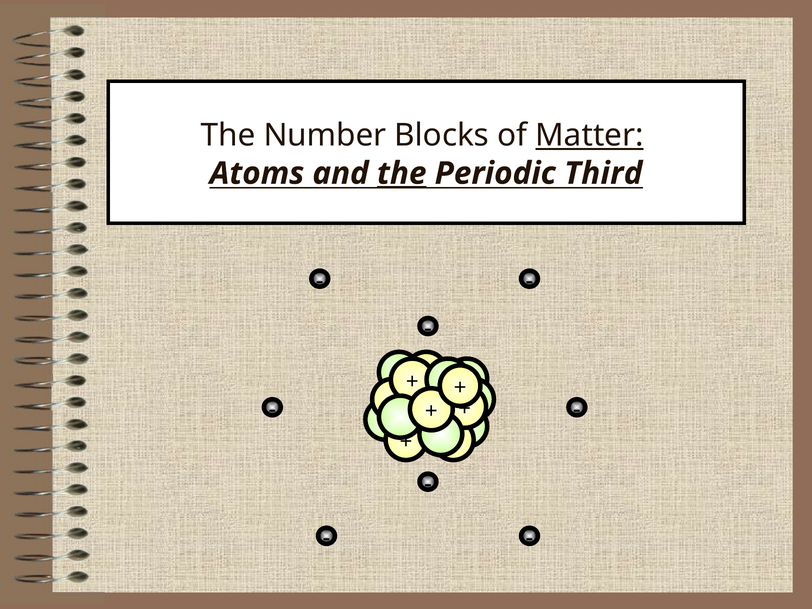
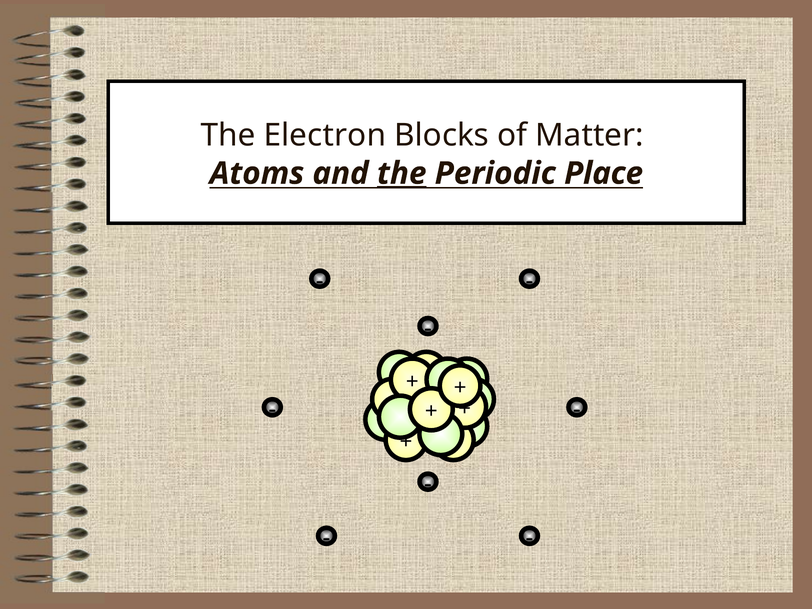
Number: Number -> Electron (325, 135)
Matter underline: present -> none (590, 135)
Third: Third -> Place (604, 173)
